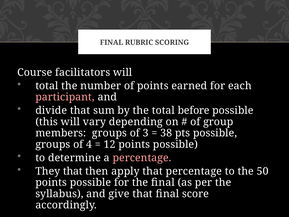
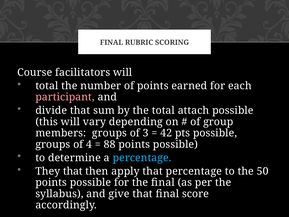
before: before -> attach (193, 110)
38: 38 -> 42 (166, 133)
12: 12 -> 88 (110, 144)
percentage colour: pink -> light blue (142, 158)
